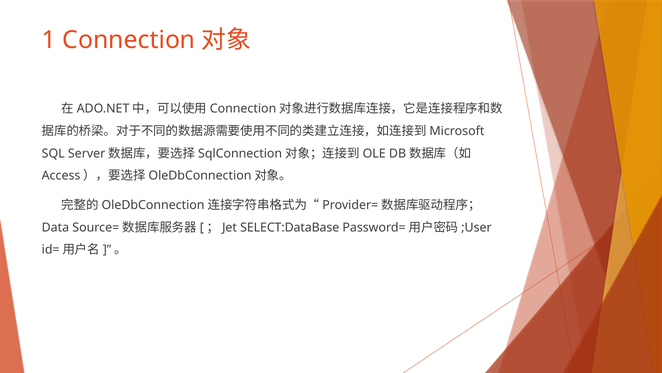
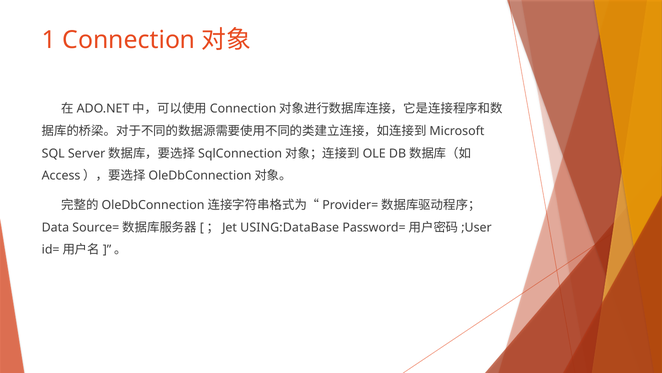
SELECT:DataBase: SELECT:DataBase -> USING:DataBase (290, 227)
